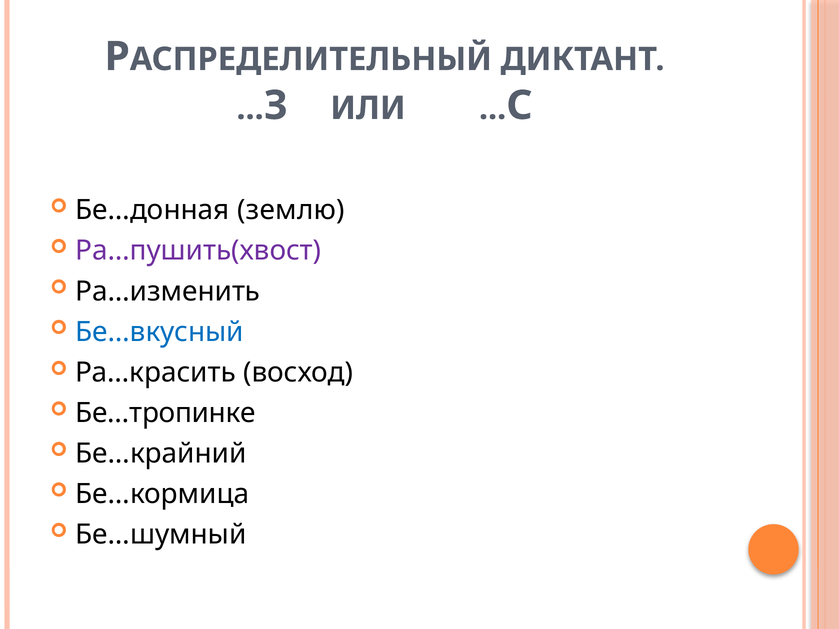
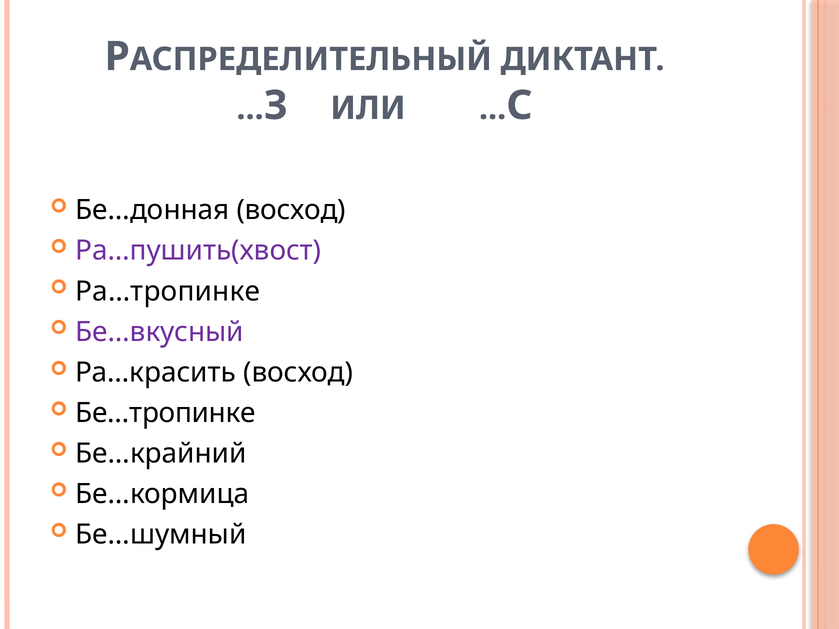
Бе…донная землю: землю -> восход (291, 210)
Ра…изменить: Ра…изменить -> Ра…тропинке (168, 291)
Бе…вкусный colour: blue -> purple (160, 332)
